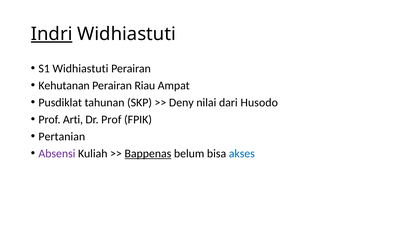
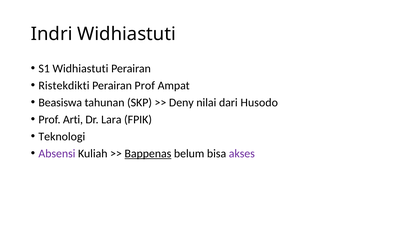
Indri underline: present -> none (52, 34)
Kehutanan: Kehutanan -> Ristekdikti (64, 85)
Perairan Riau: Riau -> Prof (145, 85)
Pusdiklat: Pusdiklat -> Beasiswa (60, 102)
Dr Prof: Prof -> Lara (111, 119)
Pertanian: Pertanian -> Teknologi (62, 136)
akses colour: blue -> purple (242, 153)
